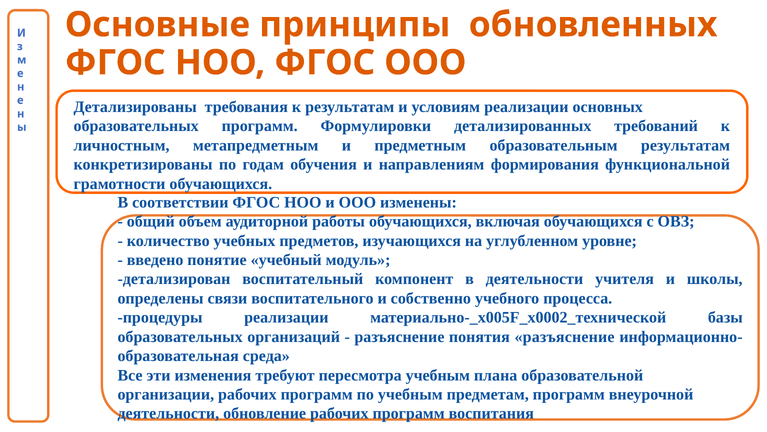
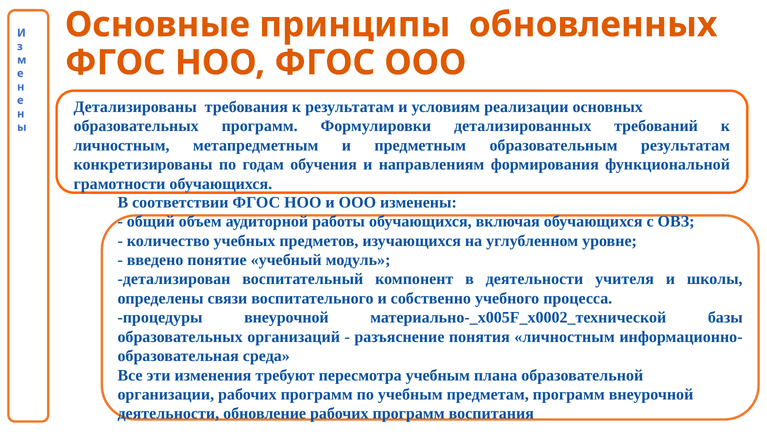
процедуры реализации: реализации -> внеурочной (286, 317)
понятия разъяснение: разъяснение -> личностным (565, 336)
